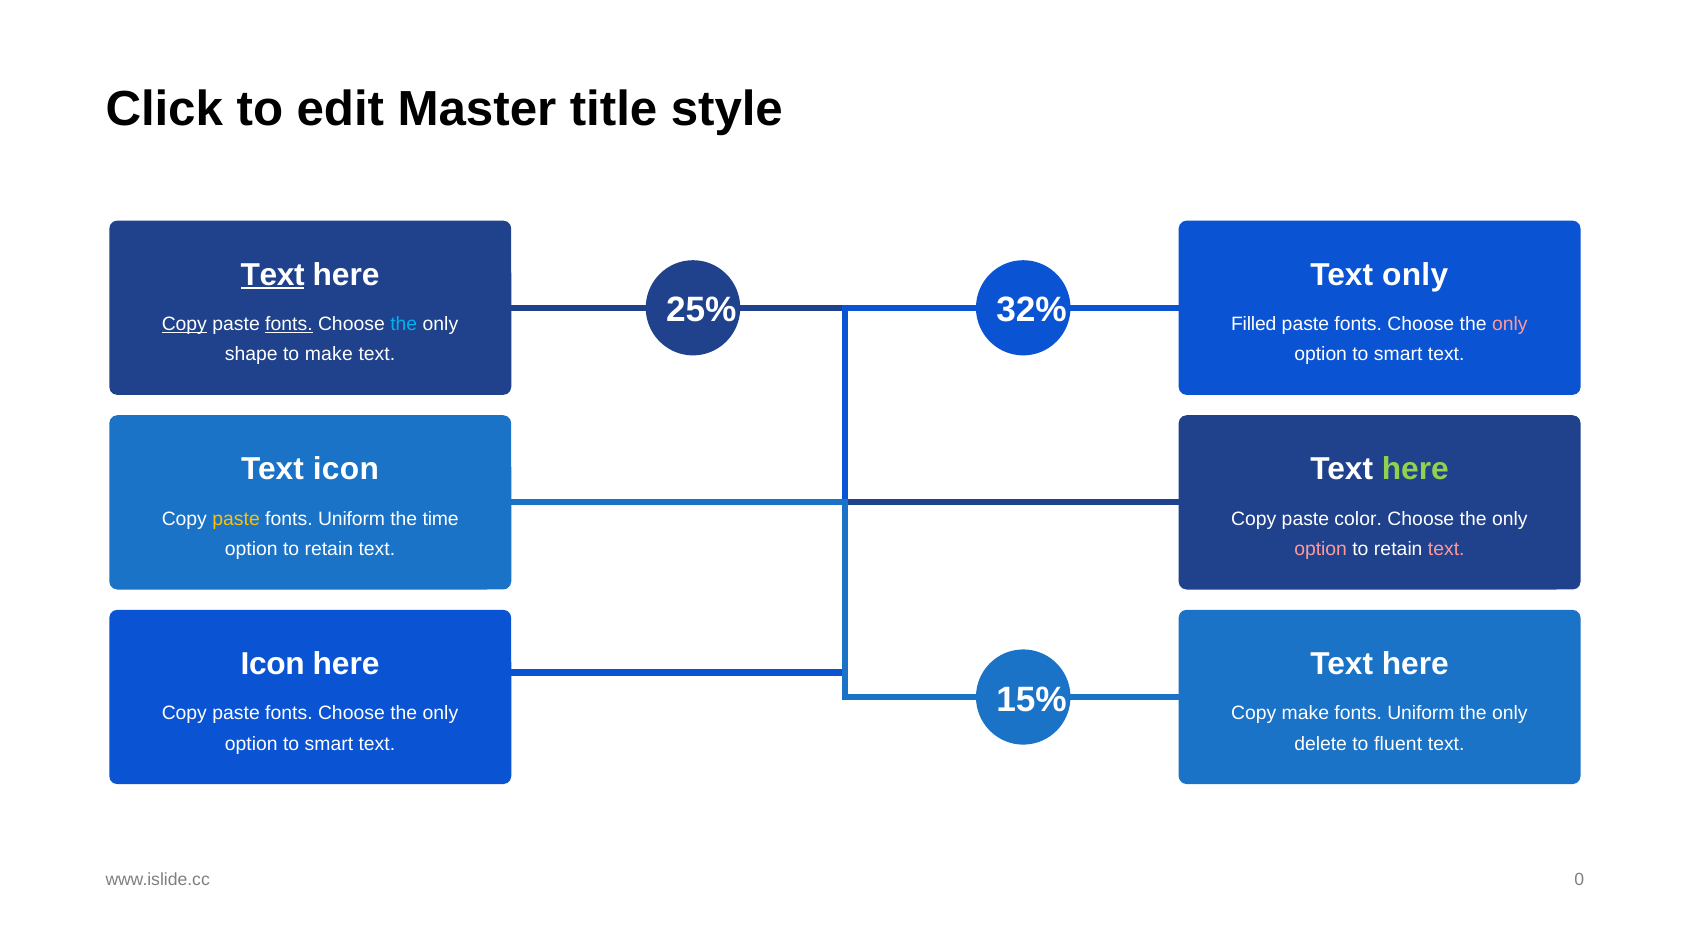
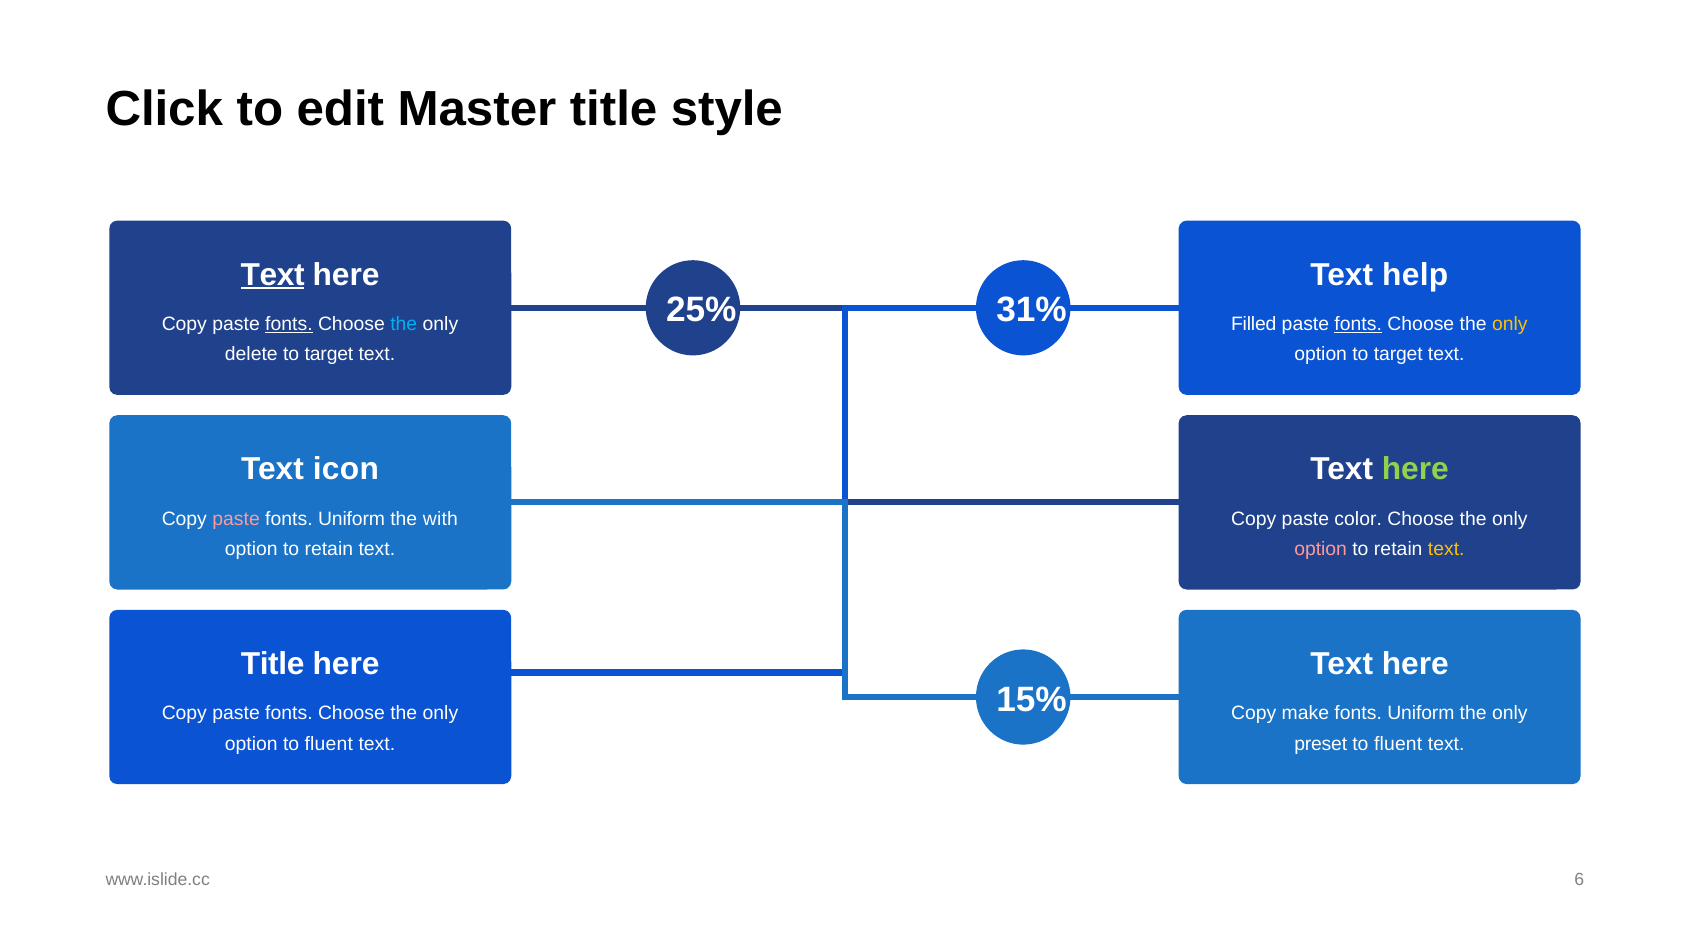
Text only: only -> help (1415, 275)
32%: 32% -> 31% (1032, 310)
Copy underline: present -> none (184, 324)
fonts underline: none -> present (1358, 324)
only colour: pink -> yellow (1510, 324)
shape: shape -> delete (251, 355)
make: make -> target (329, 355)
smart: smart -> target (1398, 355)
paste colour: yellow -> pink (236, 519)
time: time -> with (440, 519)
text colour: pink -> yellow (1446, 549)
Icon: Icon -> Title (273, 664)
smart: smart -> fluent (329, 744)
delete: delete -> preset (1321, 744)
0: 0 -> 6 (1579, 880)
